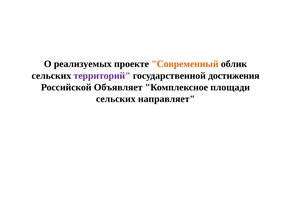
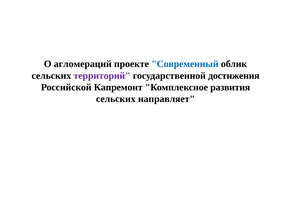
реализуемых: реализуемых -> агломераций (83, 64)
Современный colour: orange -> blue (185, 64)
Объявляет: Объявляет -> Капремонт (118, 87)
площади: площади -> развития (230, 87)
